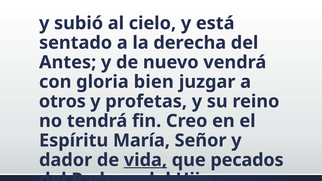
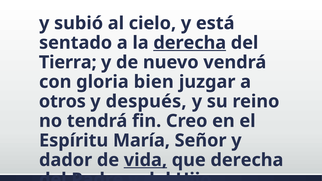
derecha underline: none -> present (190, 43)
Antes: Antes -> Tierra (68, 62)
profetas: profetas -> después (146, 101)
que pecados: pecados -> derecha (247, 160)
